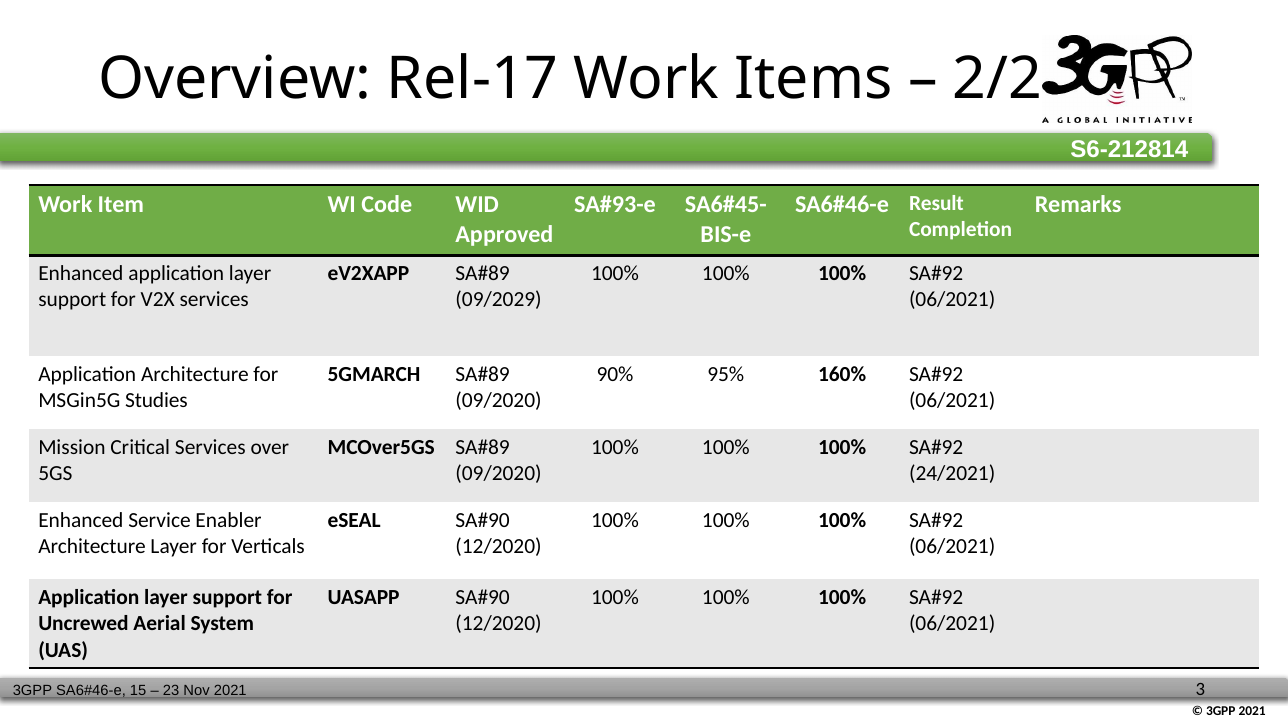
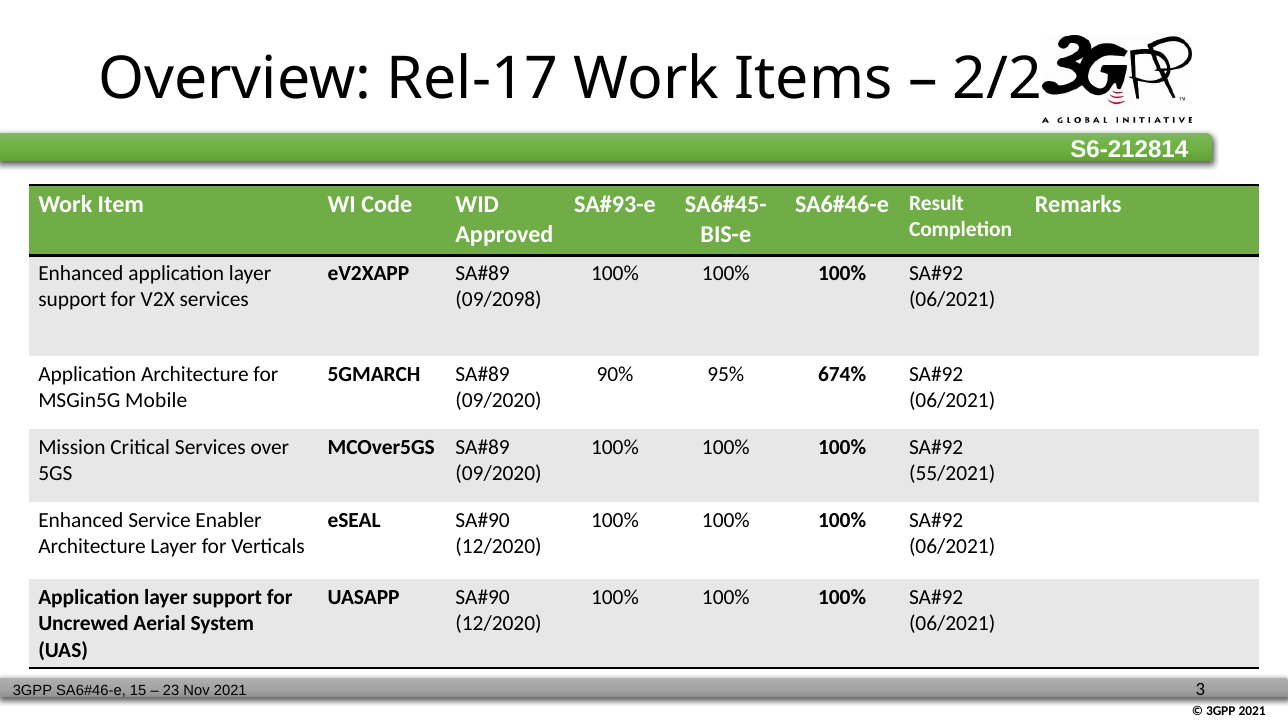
09/2029: 09/2029 -> 09/2098 (499, 300)
160%: 160% -> 674% (842, 374)
Studies: Studies -> Mobile (156, 400)
24/2021: 24/2021 -> 55/2021 (952, 473)
